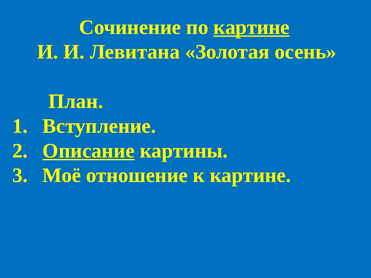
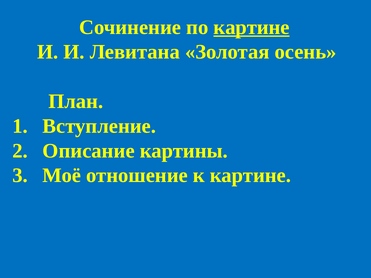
Описание underline: present -> none (89, 151)
